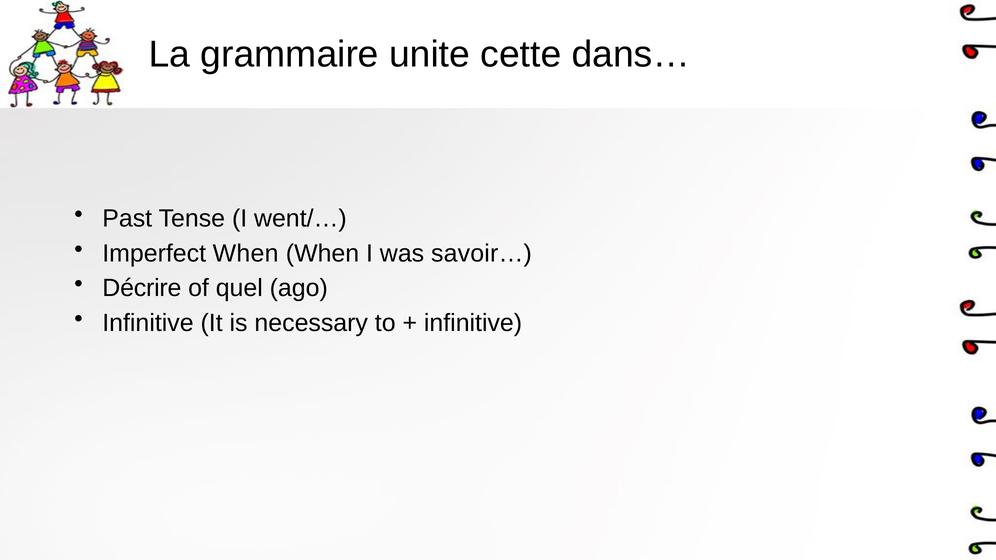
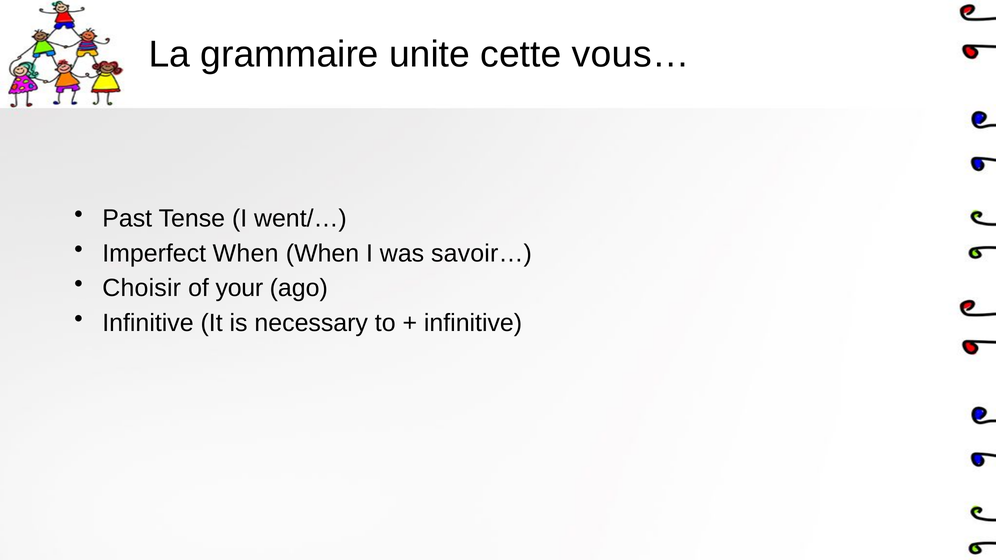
dans…: dans… -> vous… (631, 54)
Décrire: Décrire -> Choisir (142, 288)
quel: quel -> your (239, 288)
